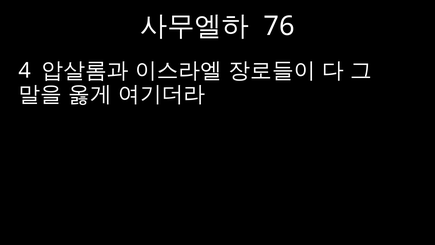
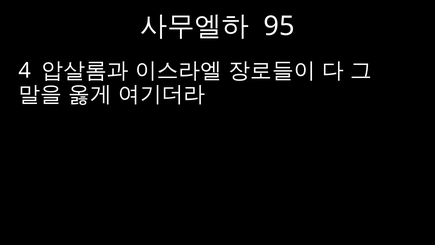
76: 76 -> 95 (279, 26)
